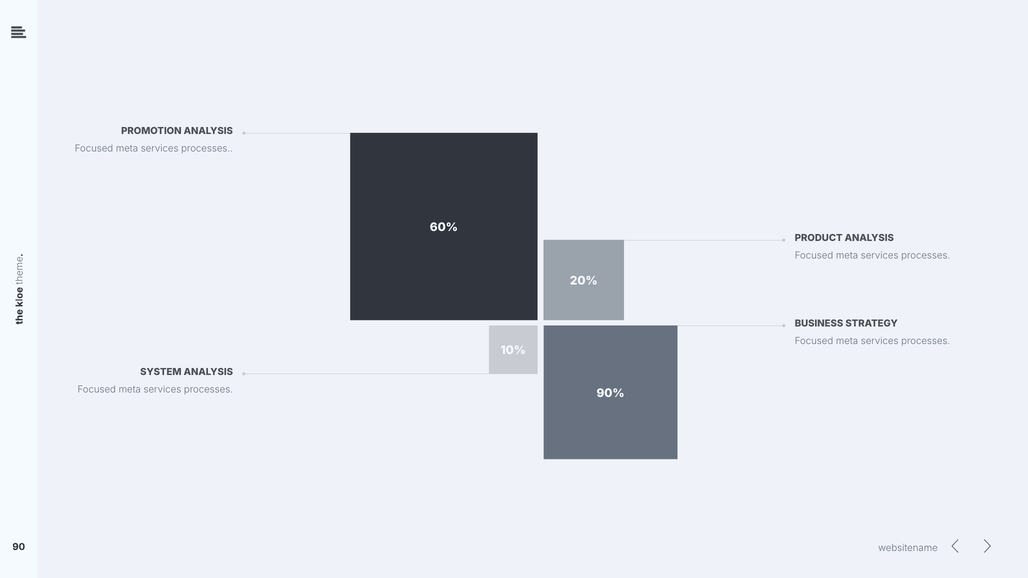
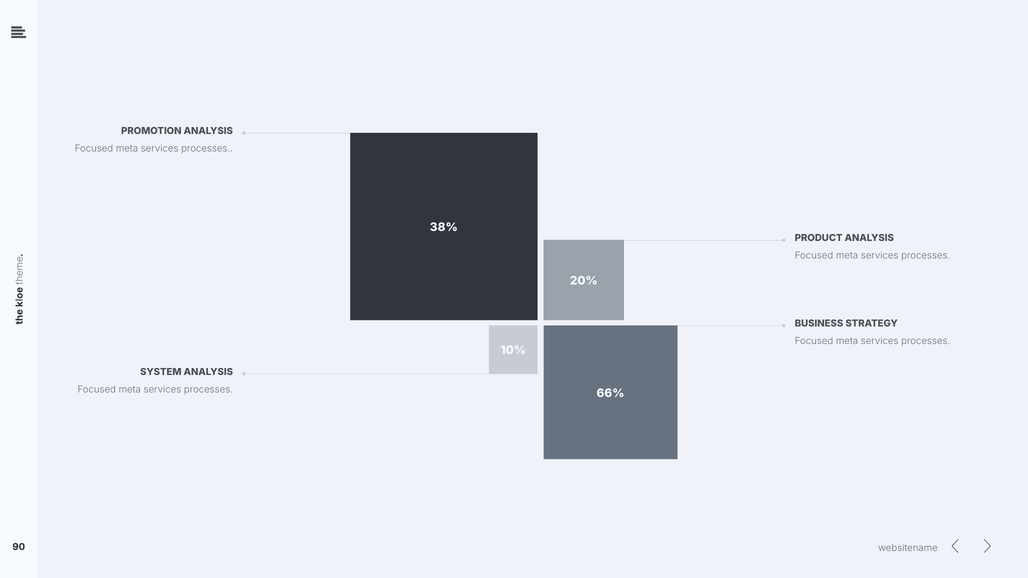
60%: 60% -> 38% (444, 227)
90%: 90% -> 66% (610, 393)
